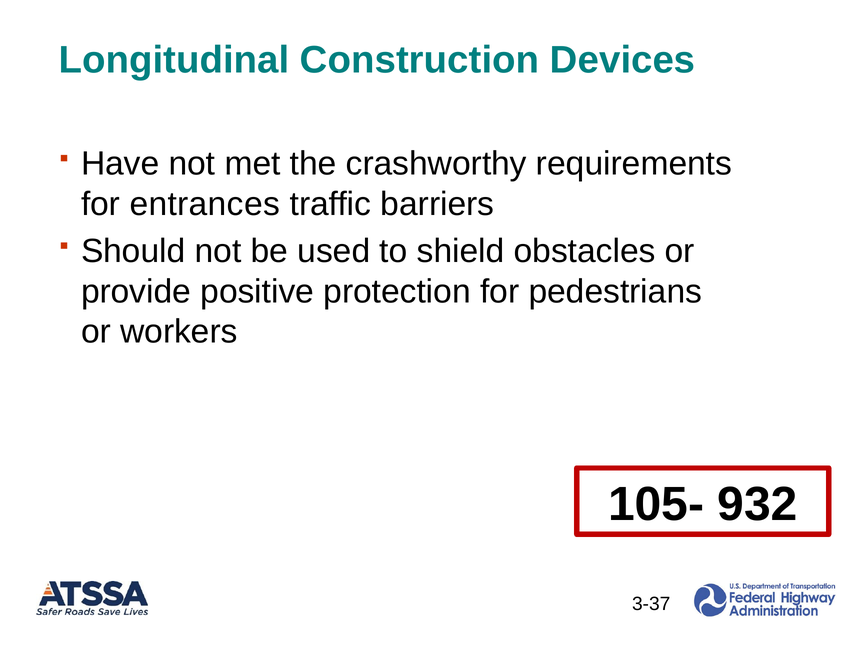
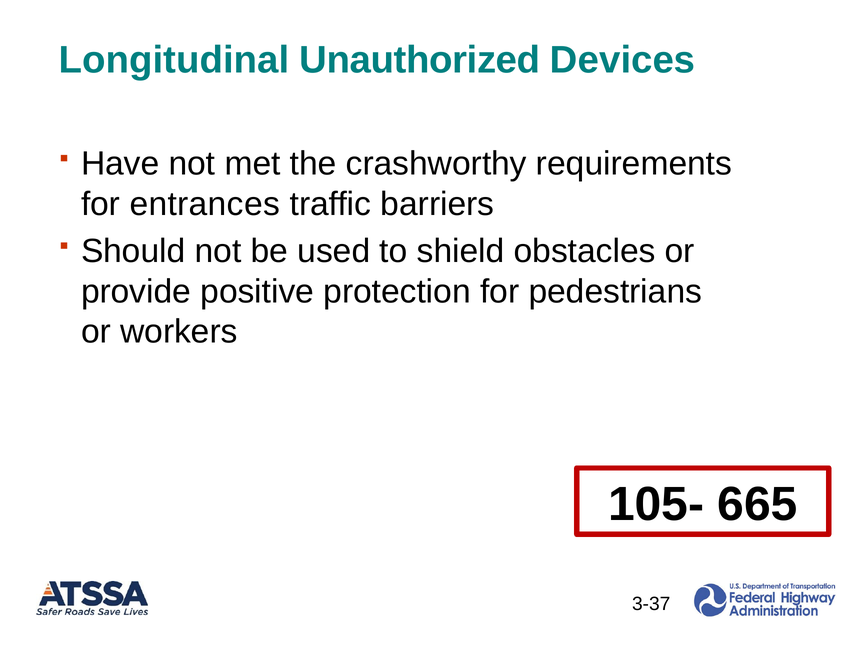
Construction: Construction -> Unauthorized (420, 60)
932: 932 -> 665 (757, 505)
